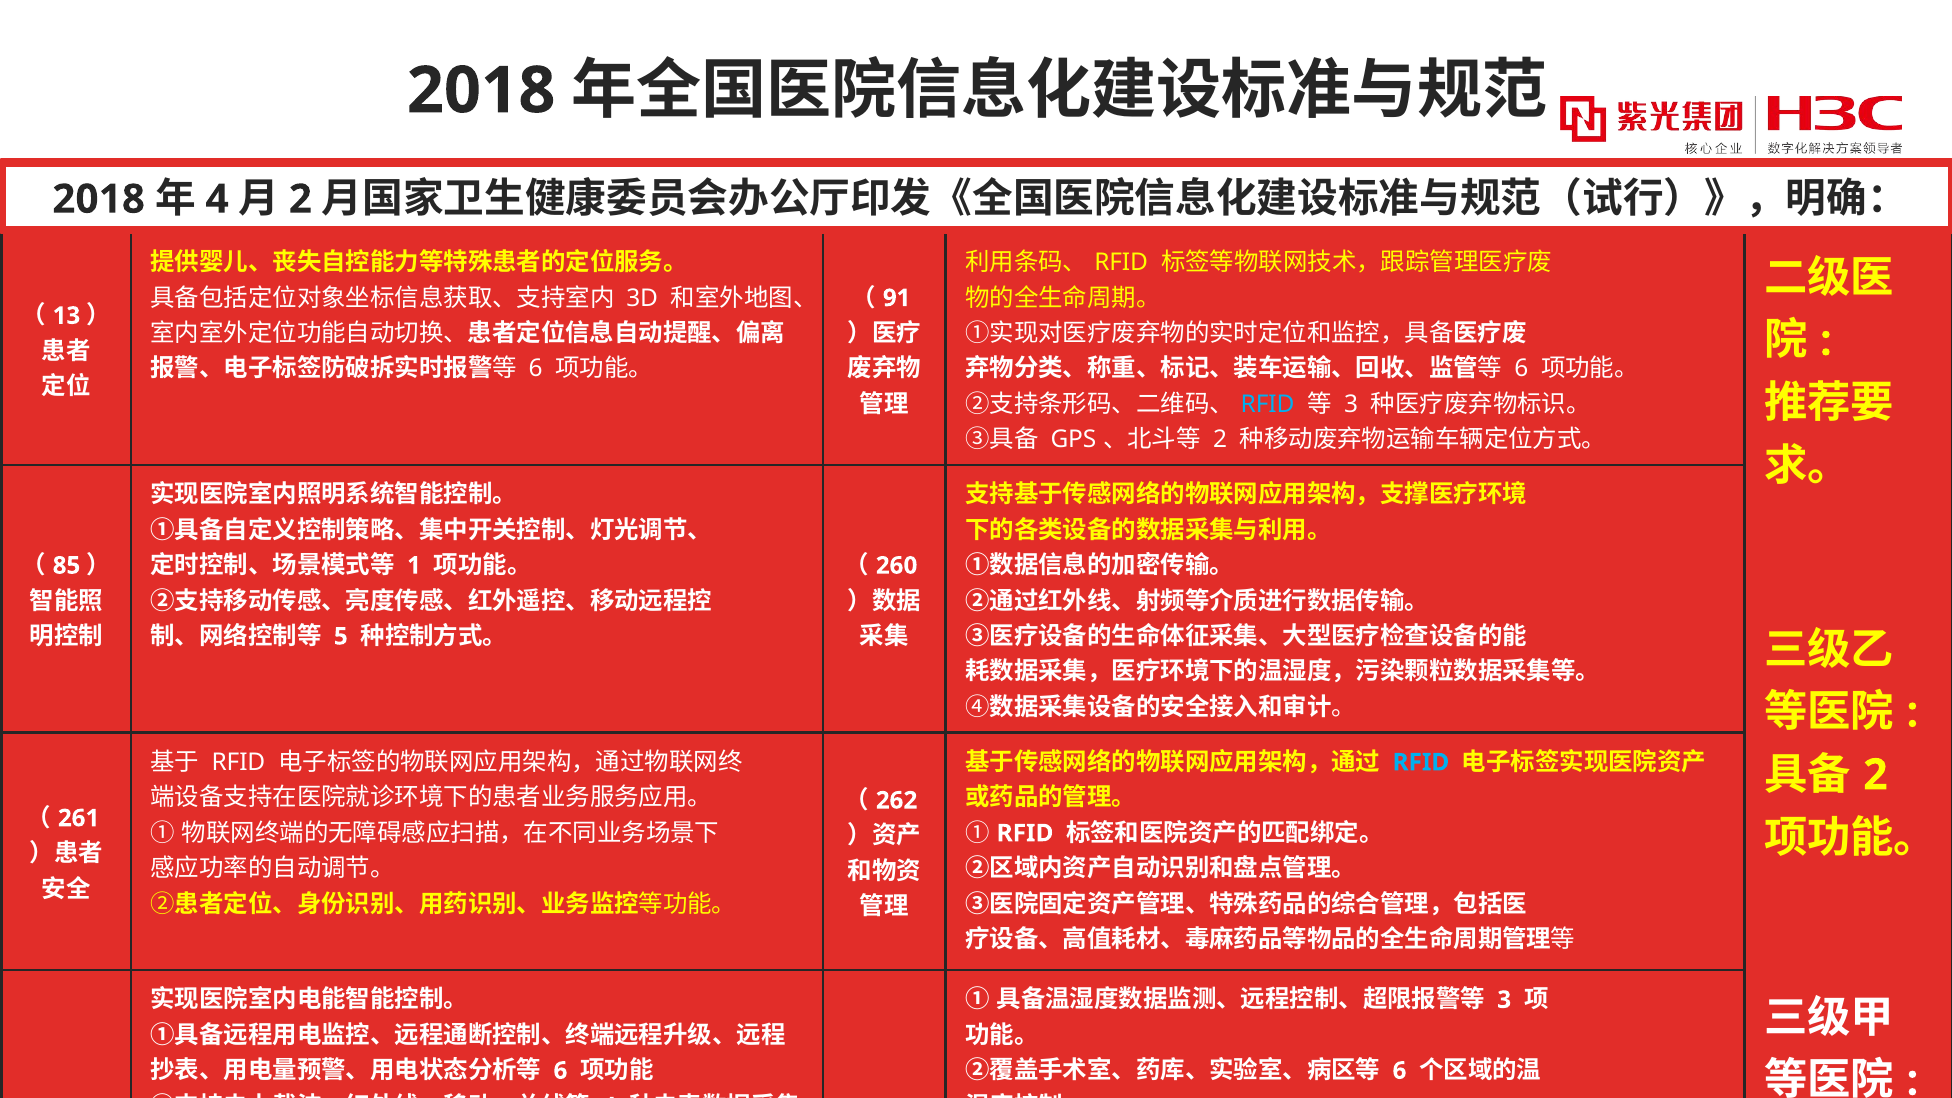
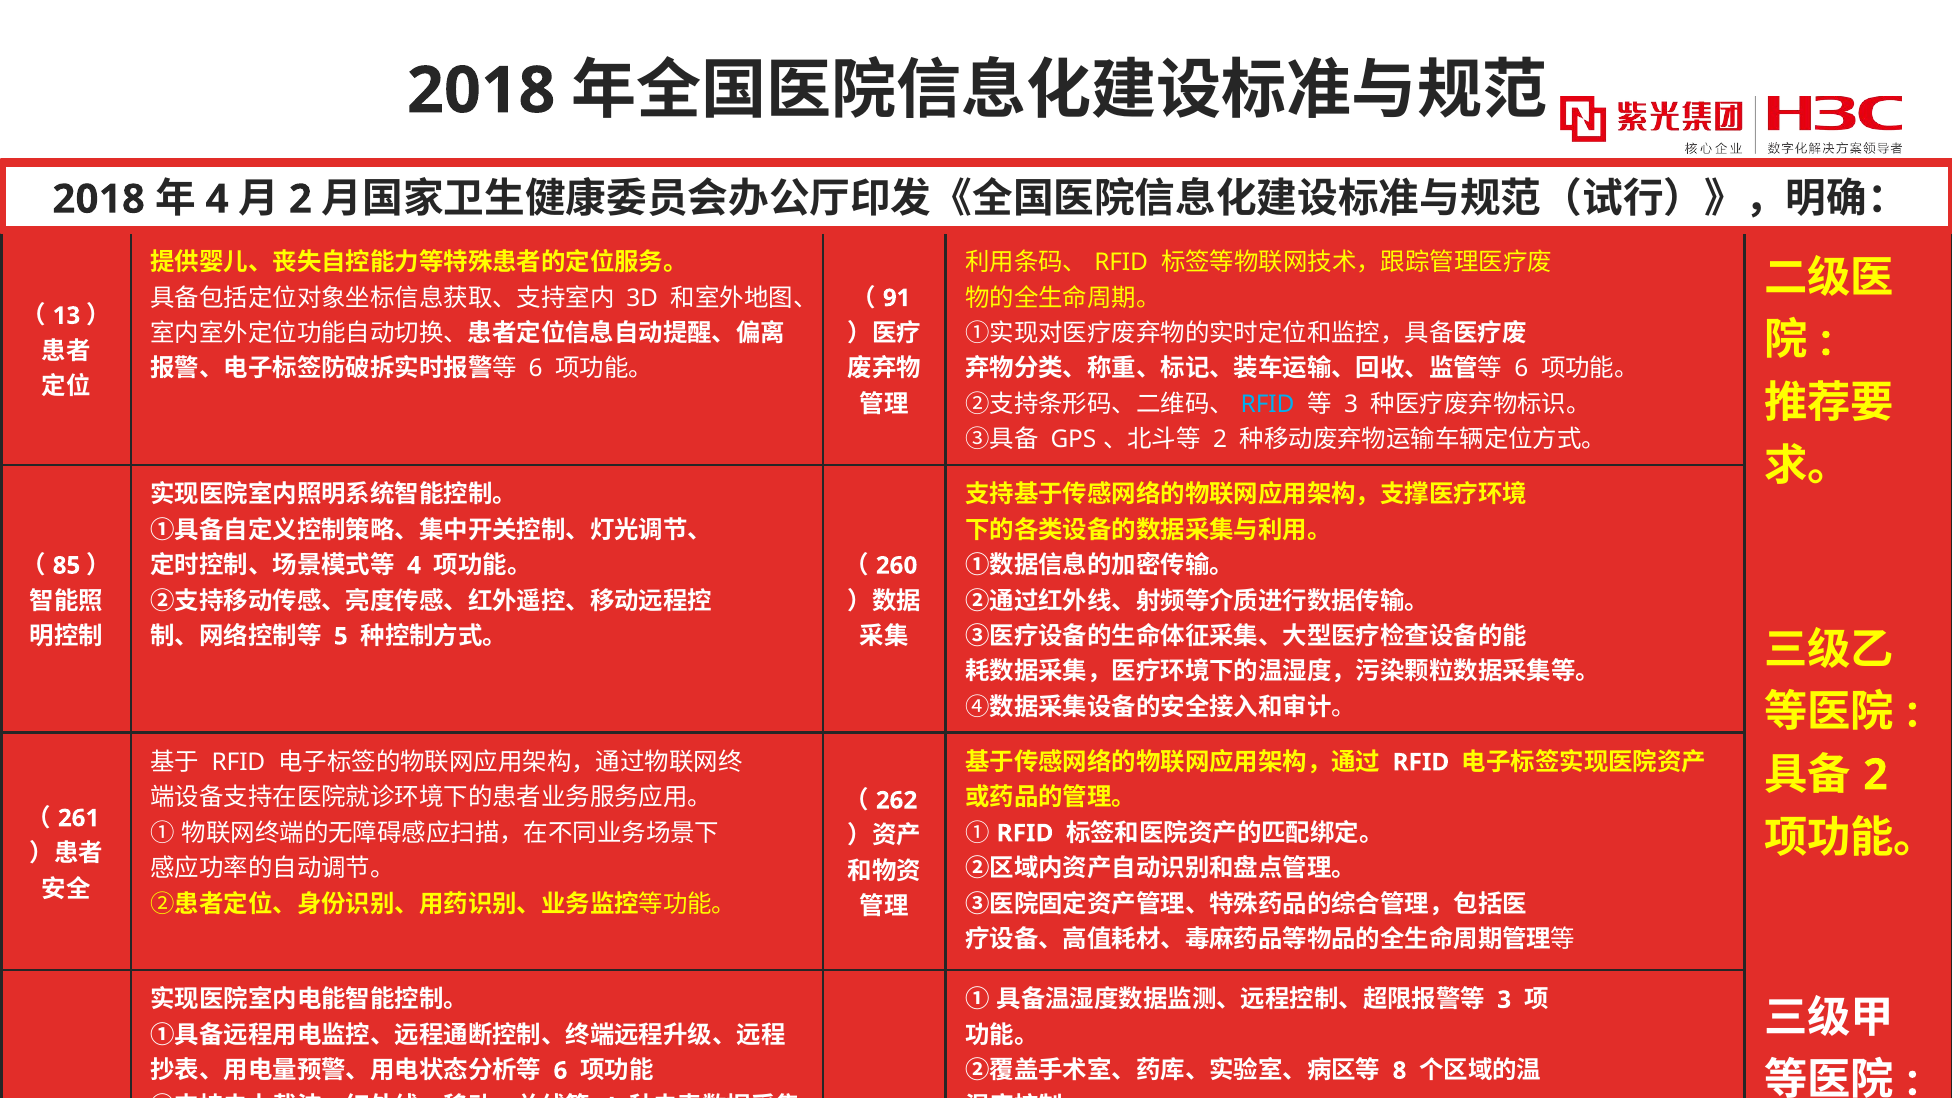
1: 1 -> 4 (414, 566)
RFID colour: light blue -> white (1421, 762)
6: 6 -> 8 (1400, 1071)
